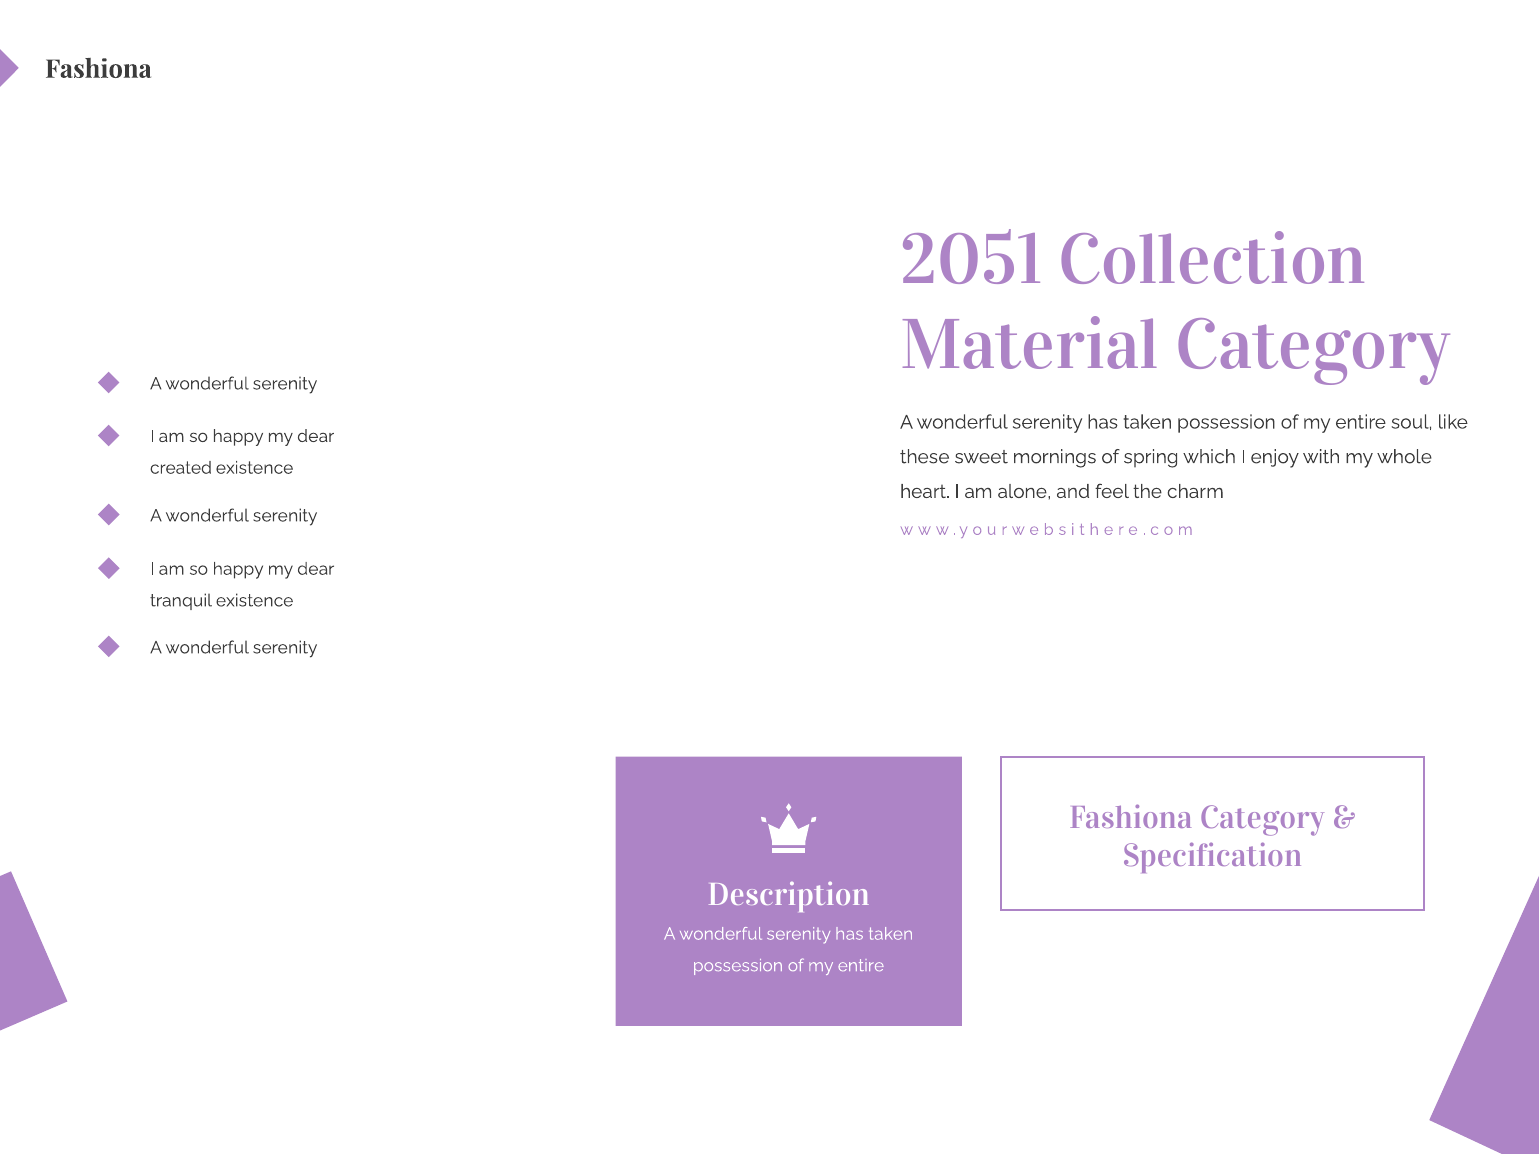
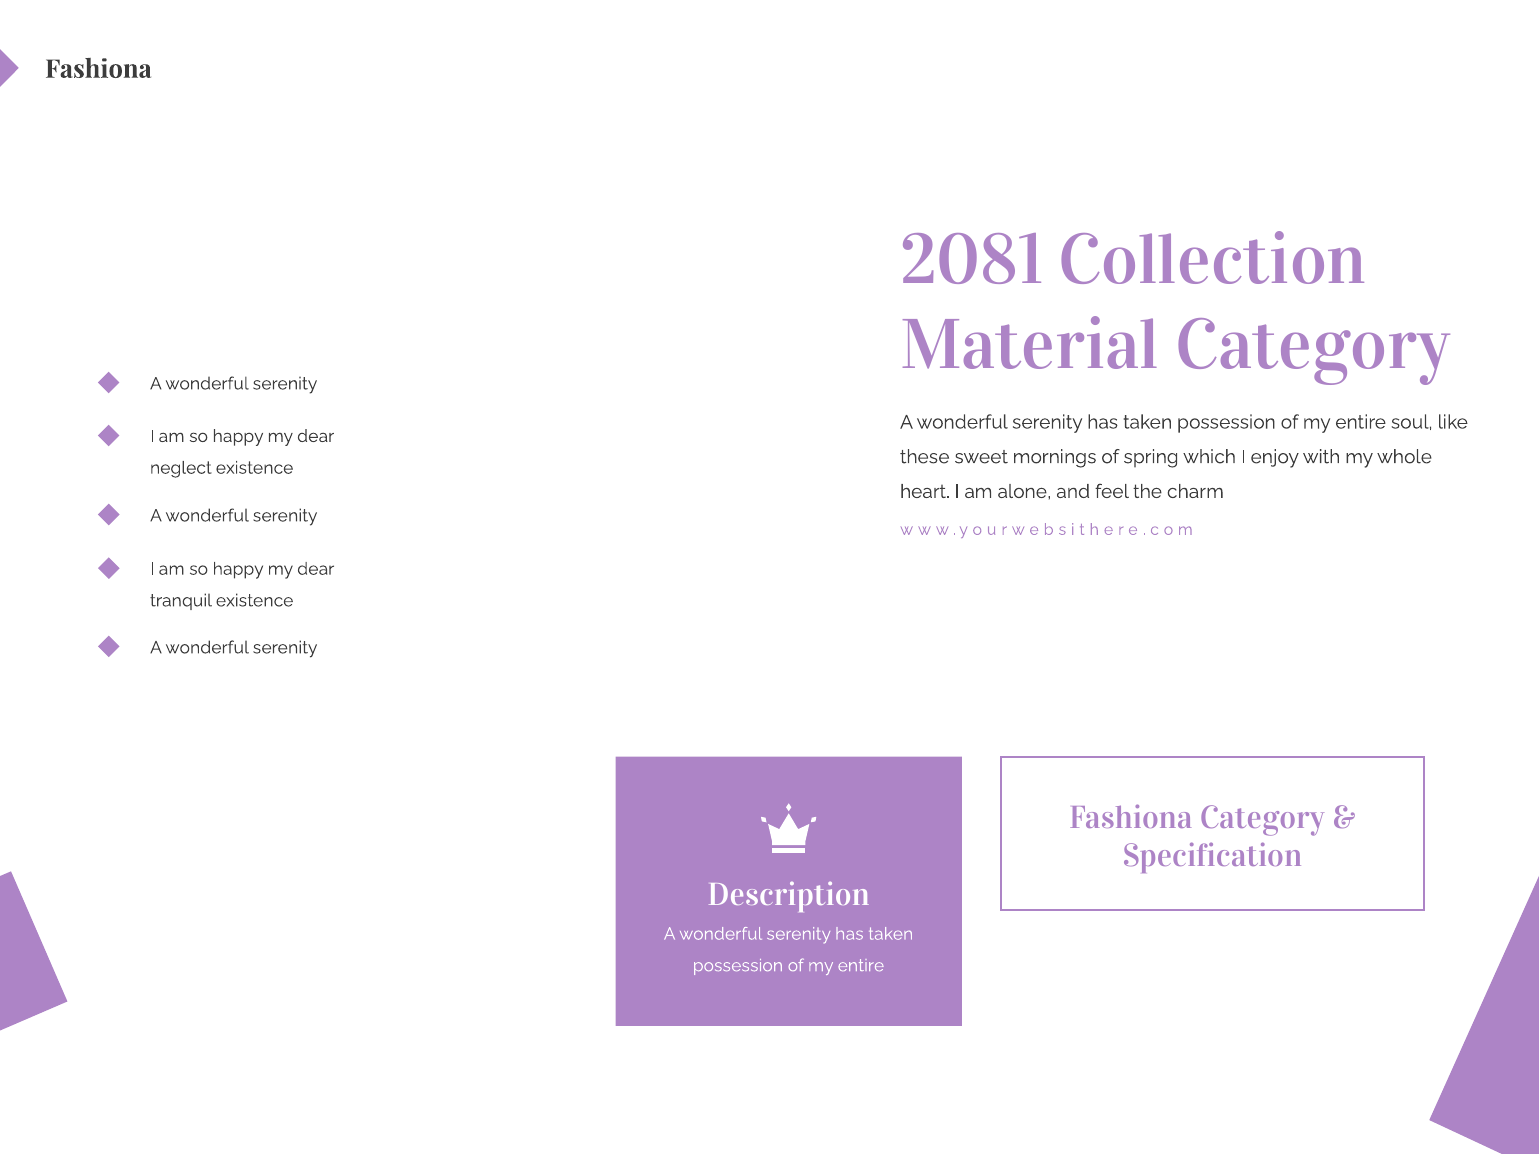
2051: 2051 -> 2081 (972, 260)
created: created -> neglect (181, 468)
